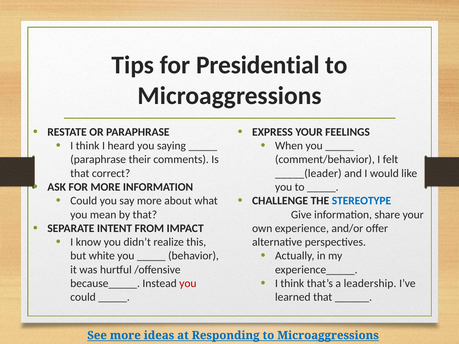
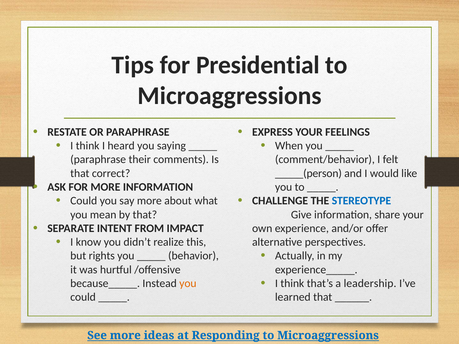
_____(leader: _____(leader -> _____(person (308, 173)
white: white -> rights (102, 256)
you colour: red -> orange (188, 284)
